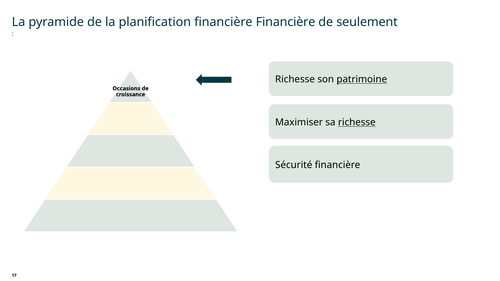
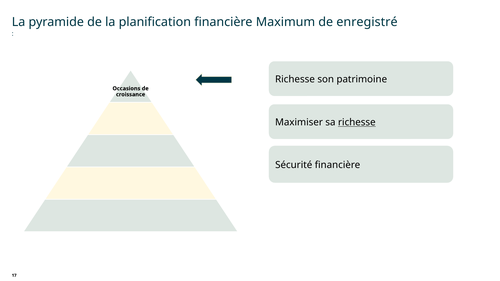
financière Financière: Financière -> Maximum (285, 22)
seulement: seulement -> enregistré (367, 22)
patrimoine underline: present -> none (362, 79)
